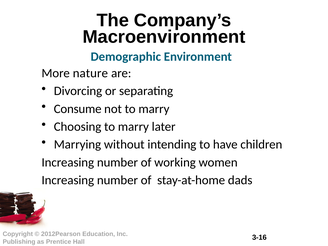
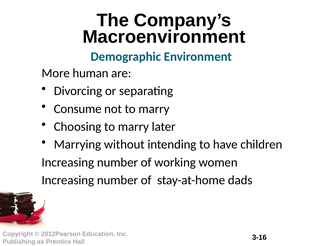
nature: nature -> human (90, 73)
